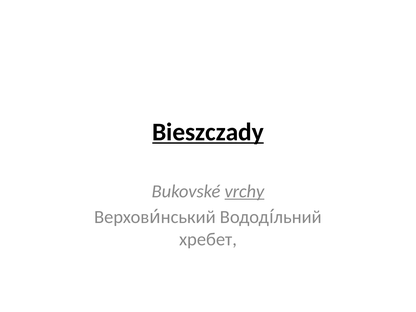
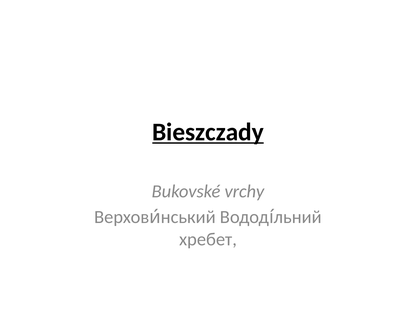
vrchy underline: present -> none (244, 191)
